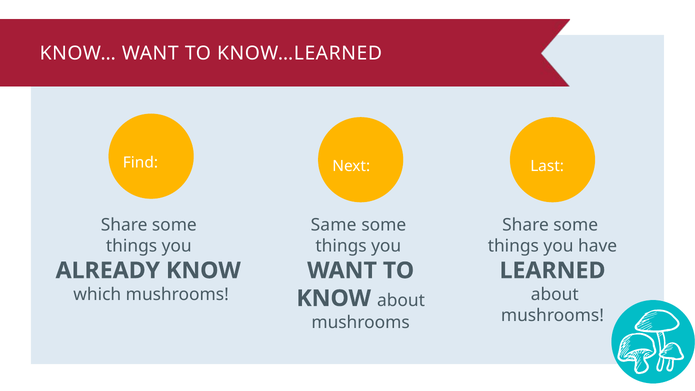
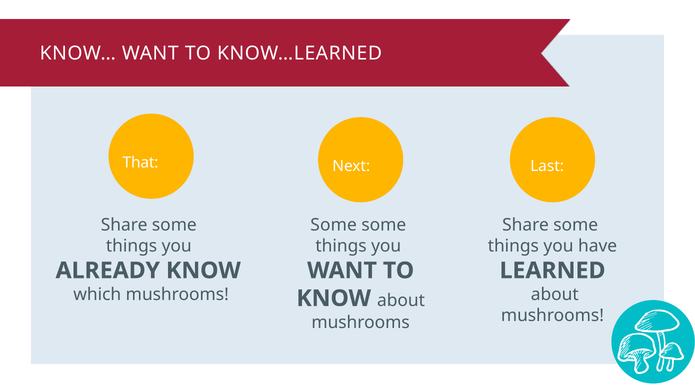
Find: Find -> That (141, 163)
Same: Same -> Some (334, 225)
